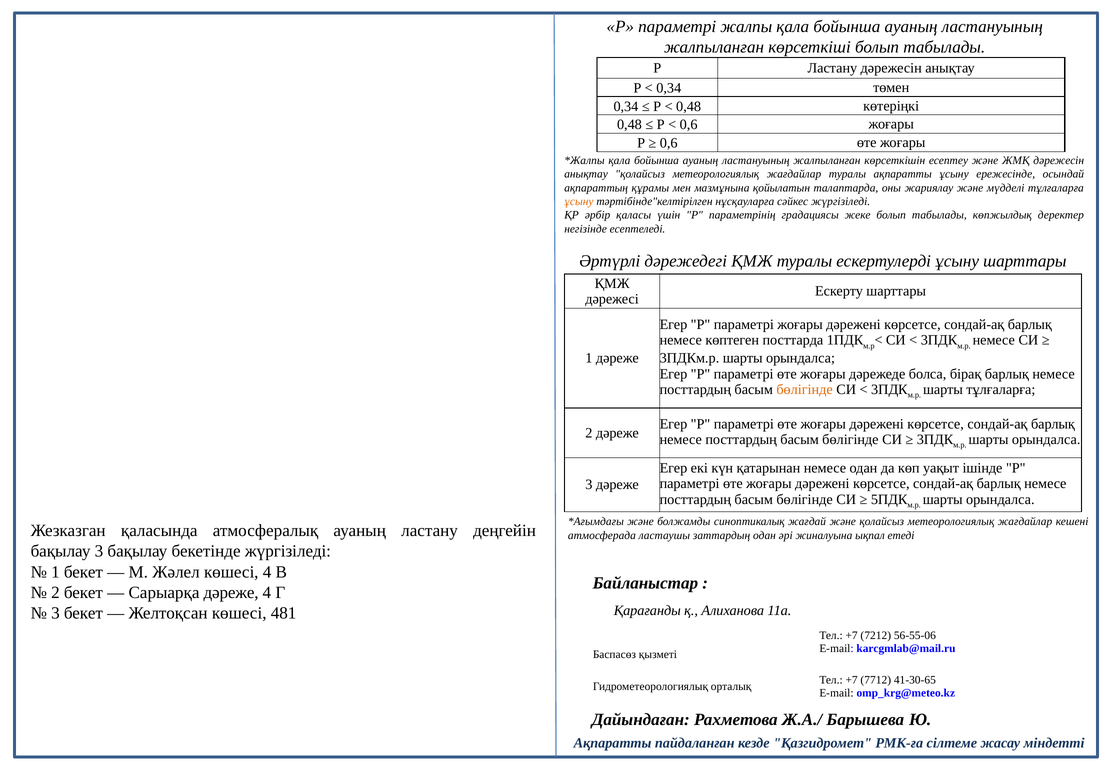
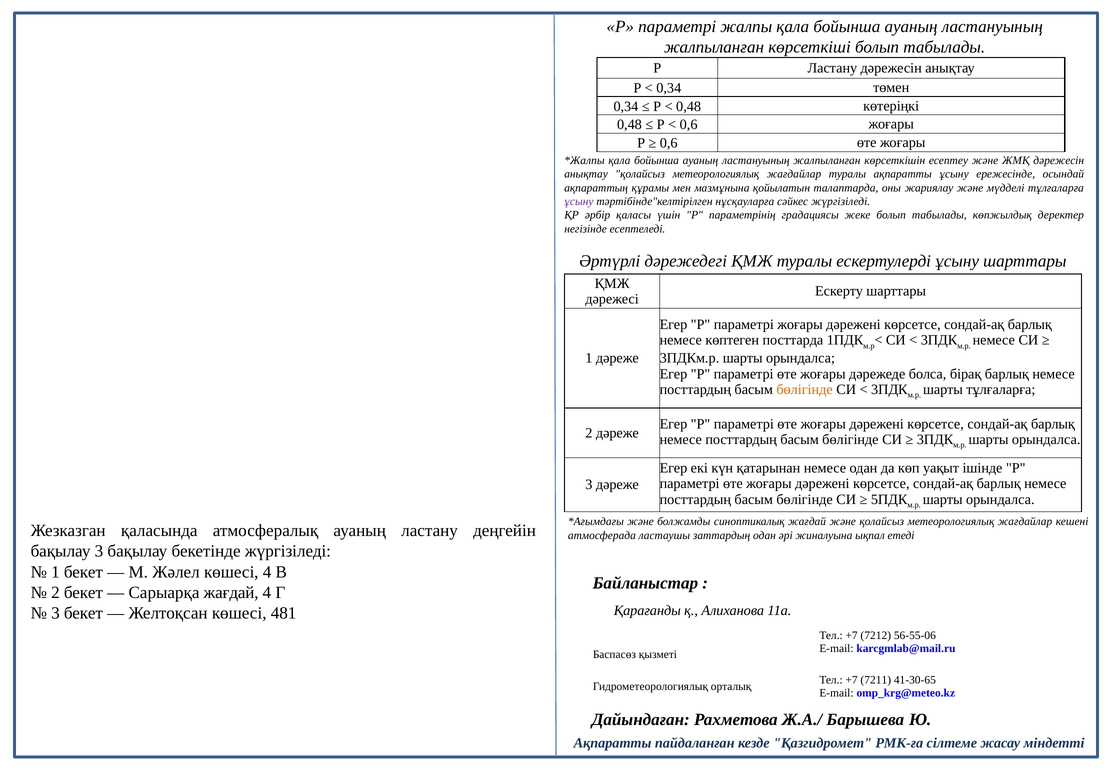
ұсыну colour: orange -> purple (579, 201)
Сарыарқа дәреже: дәреже -> жағдай (231, 592)
7712: 7712 -> 7211 (876, 680)
